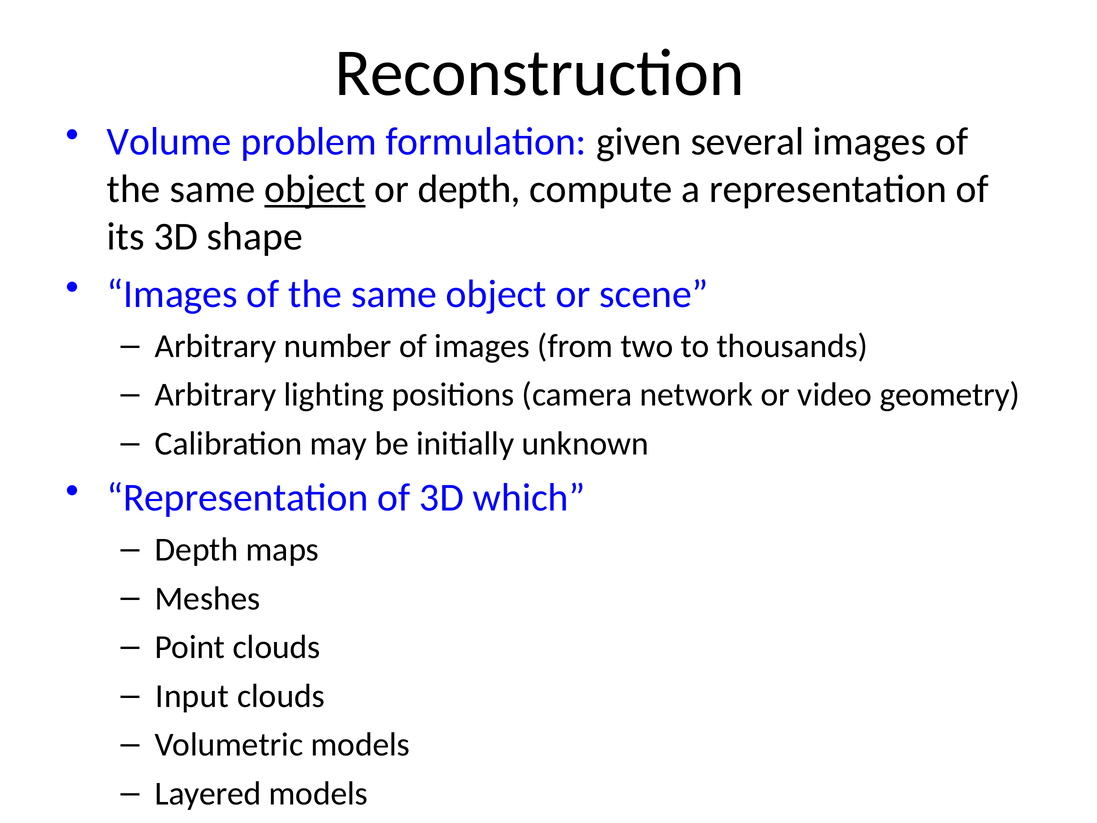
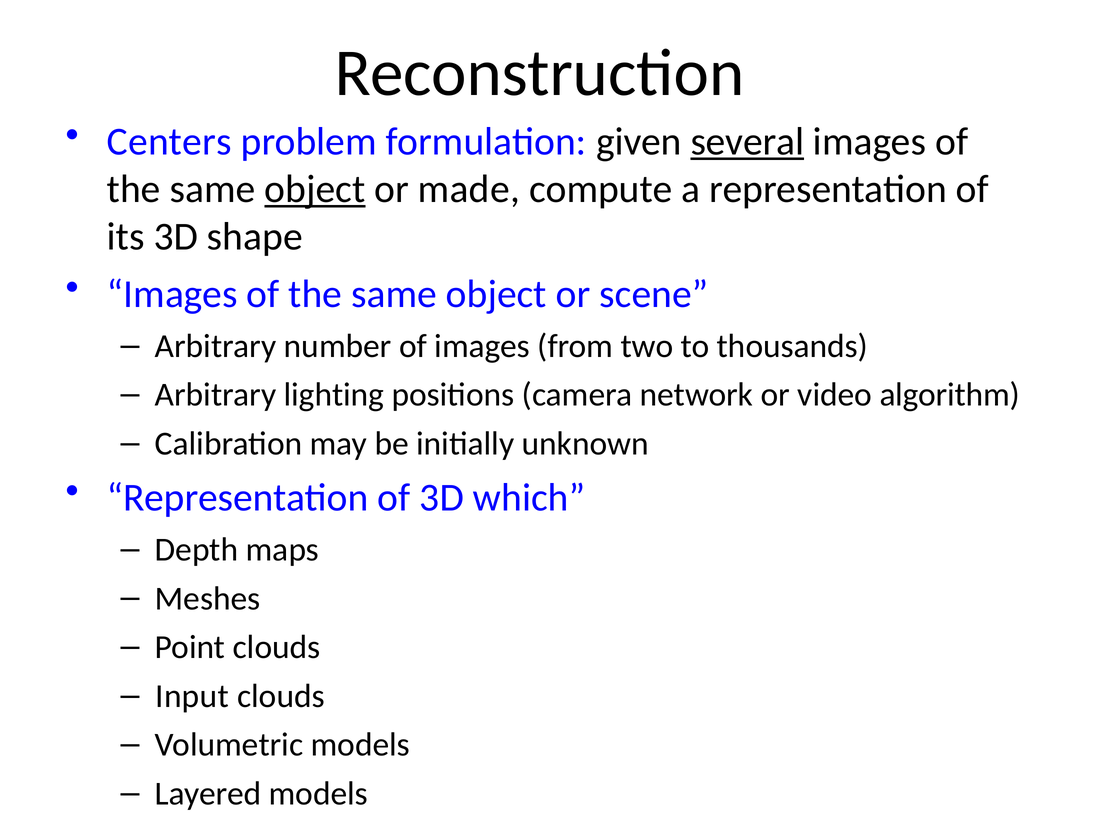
Volume: Volume -> Centers (169, 142)
several underline: none -> present (747, 142)
or depth: depth -> made (469, 189)
geometry: geometry -> algorithm (950, 395)
